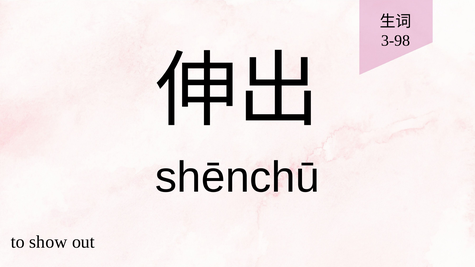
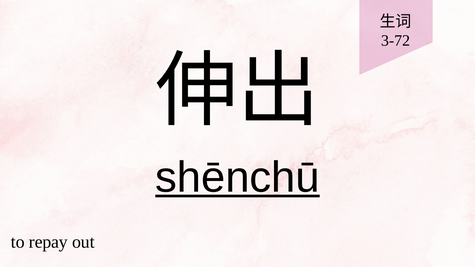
3-98: 3-98 -> 3-72 (396, 41)
shēnchū underline: none -> present (237, 178)
show: show -> repay (48, 242)
